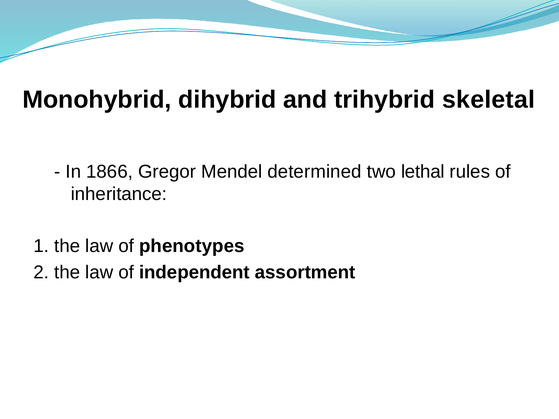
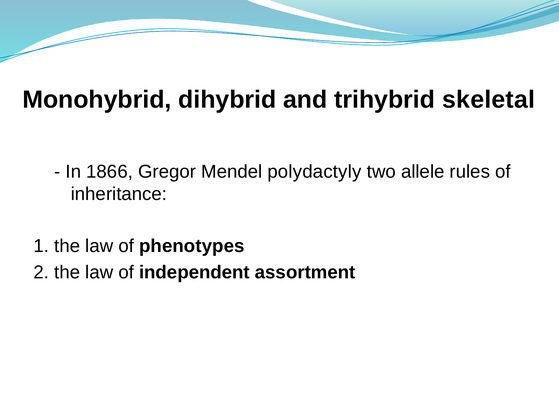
determined: determined -> polydactyly (314, 172)
lethal: lethal -> allele (423, 172)
